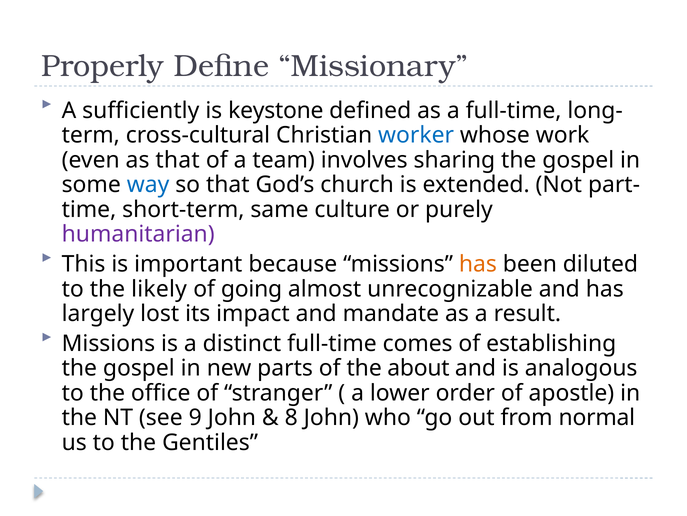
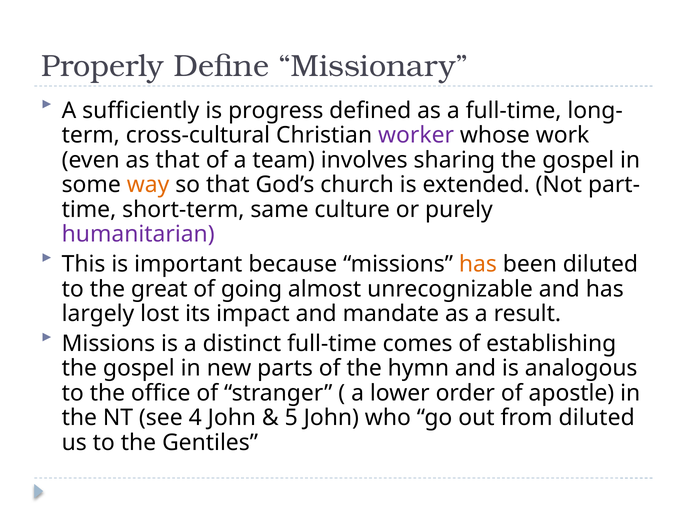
keystone: keystone -> progress (276, 110)
worker colour: blue -> purple (416, 135)
way colour: blue -> orange (148, 185)
likely: likely -> great (159, 289)
about: about -> hymn (418, 368)
9: 9 -> 4 (195, 417)
8: 8 -> 5 (291, 417)
from normal: normal -> diluted (597, 417)
